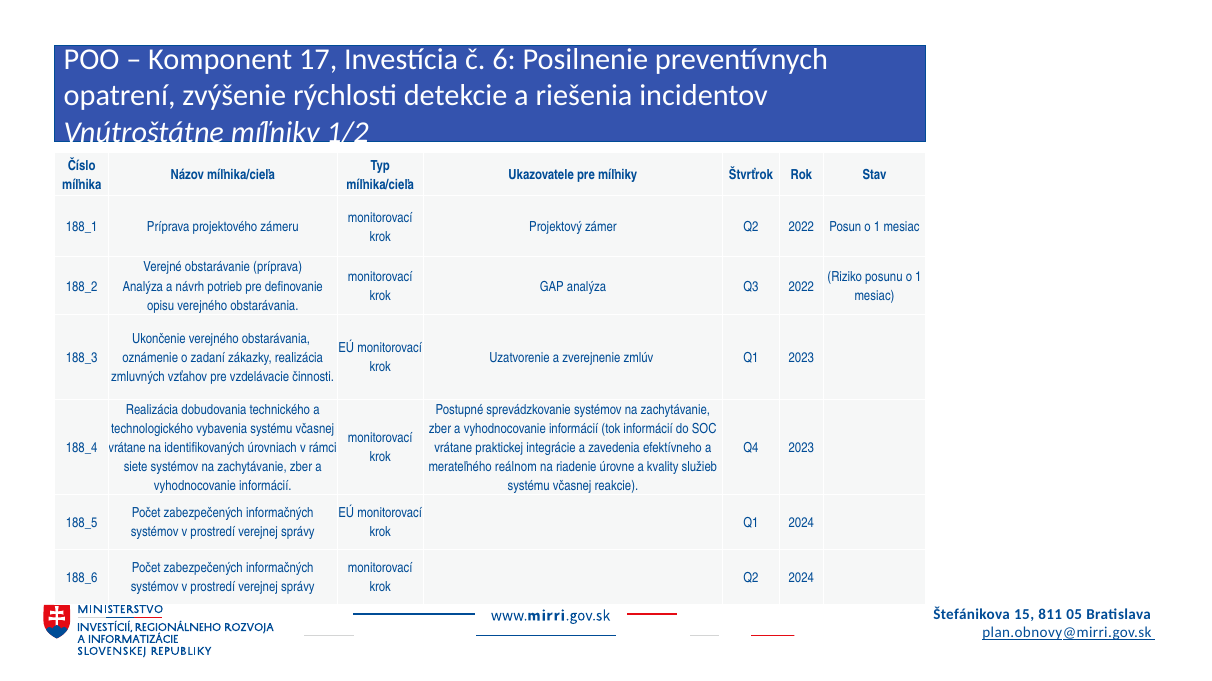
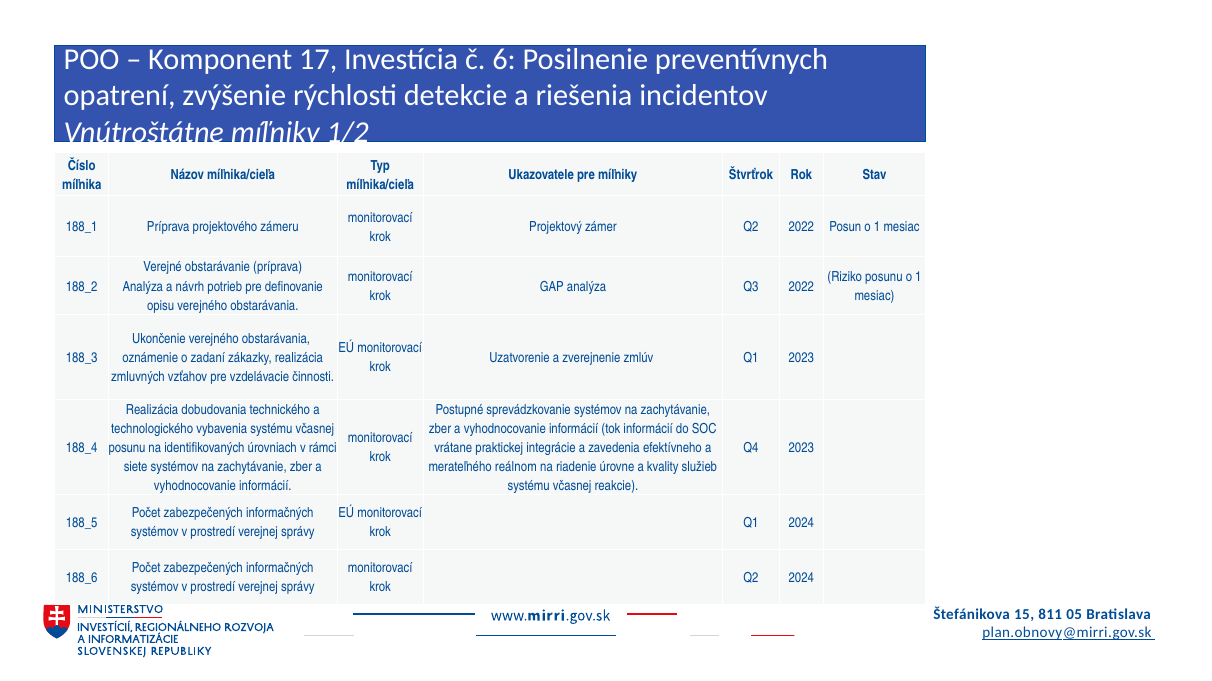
vrátane: vrátane -> posunu (127, 448)
